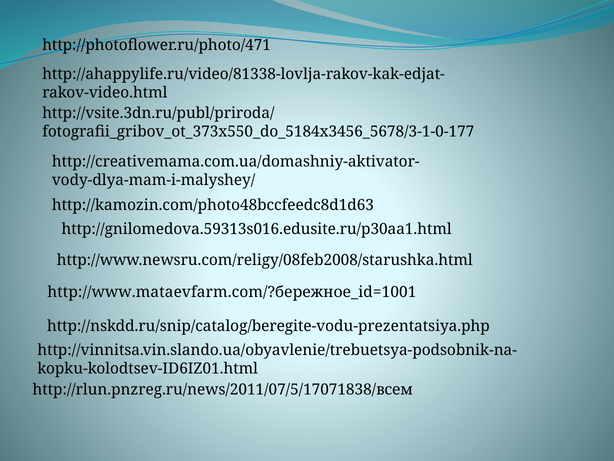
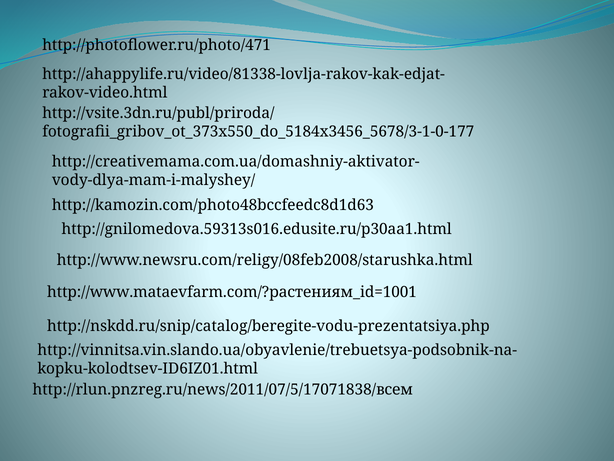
http://www.mataevfarm.com/?бережное_id=1001: http://www.mataevfarm.com/?бережное_id=1001 -> http://www.mataevfarm.com/?растениям_id=1001 (232, 292)
